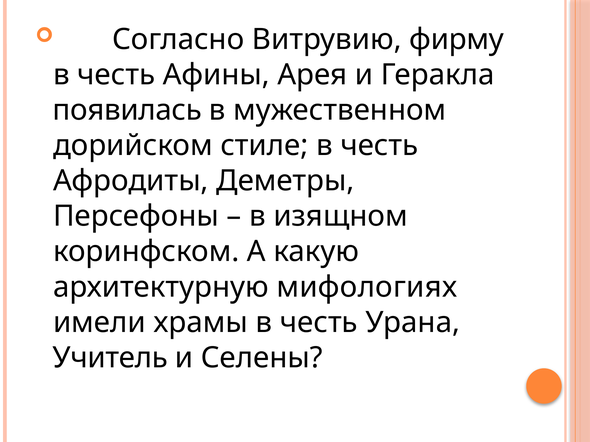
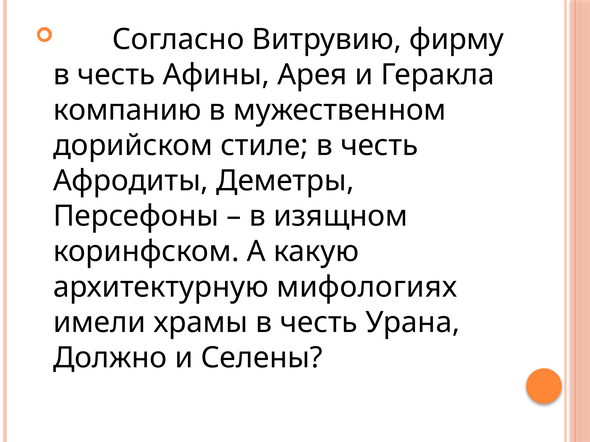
появилась: появилась -> компанию (127, 110)
Учитель: Учитель -> Должно (110, 358)
